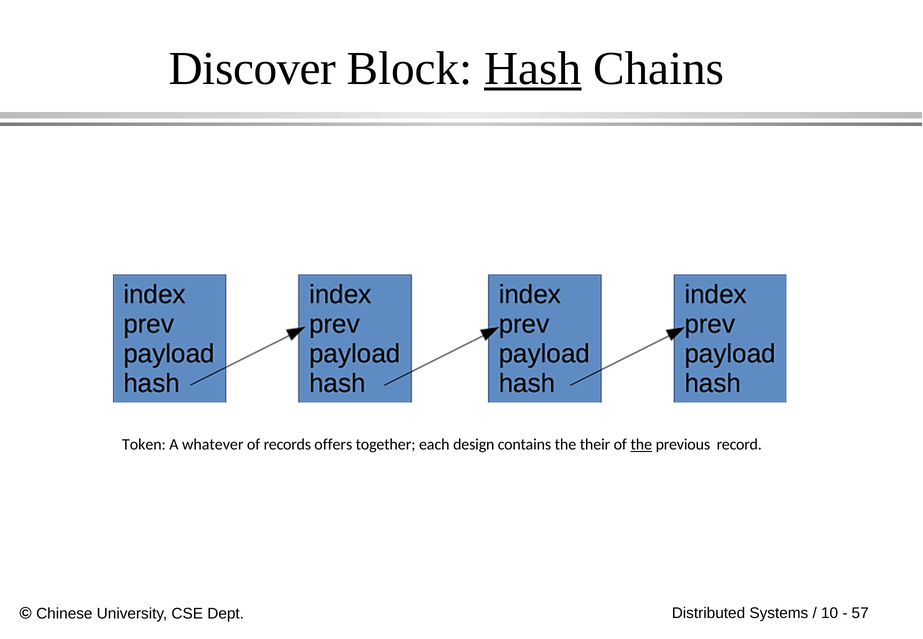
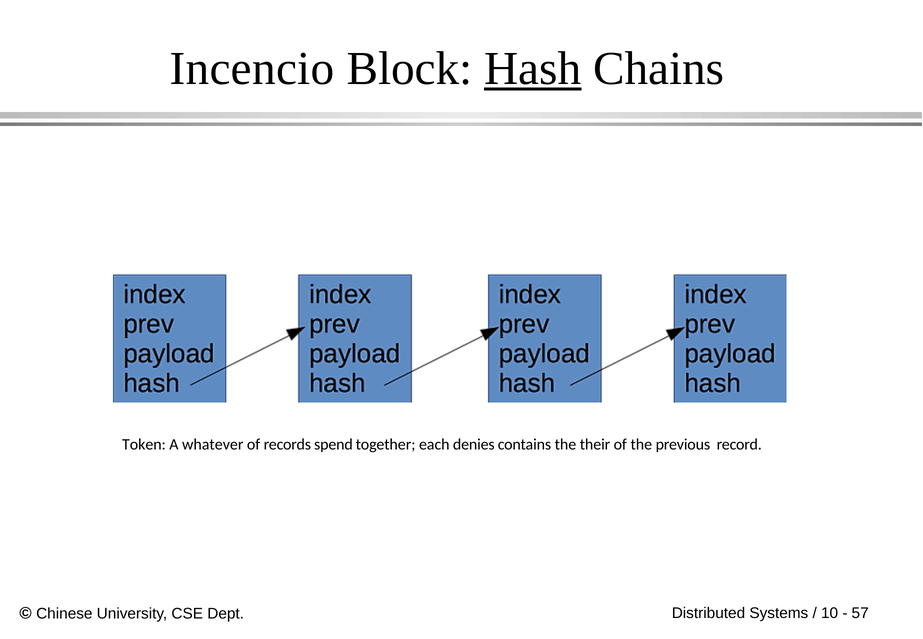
Discover: Discover -> Incencio (252, 69)
offers: offers -> spend (333, 445)
design: design -> denies (474, 445)
the underline: present -> none (641, 445)
